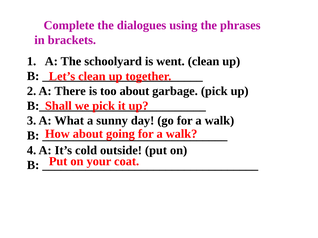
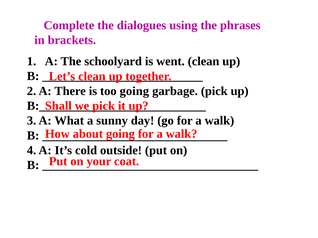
too about: about -> going (134, 91)
